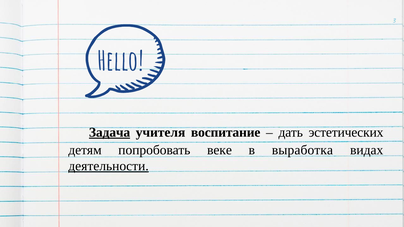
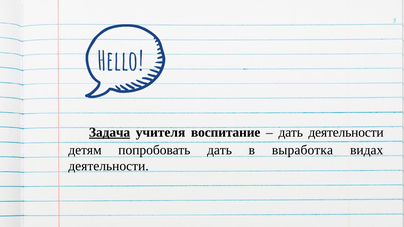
дать эстетических: эстетических -> деятельности (346, 133)
попробовать веке: веке -> дать (220, 150)
деятельности underline: present -> none (109, 166)
